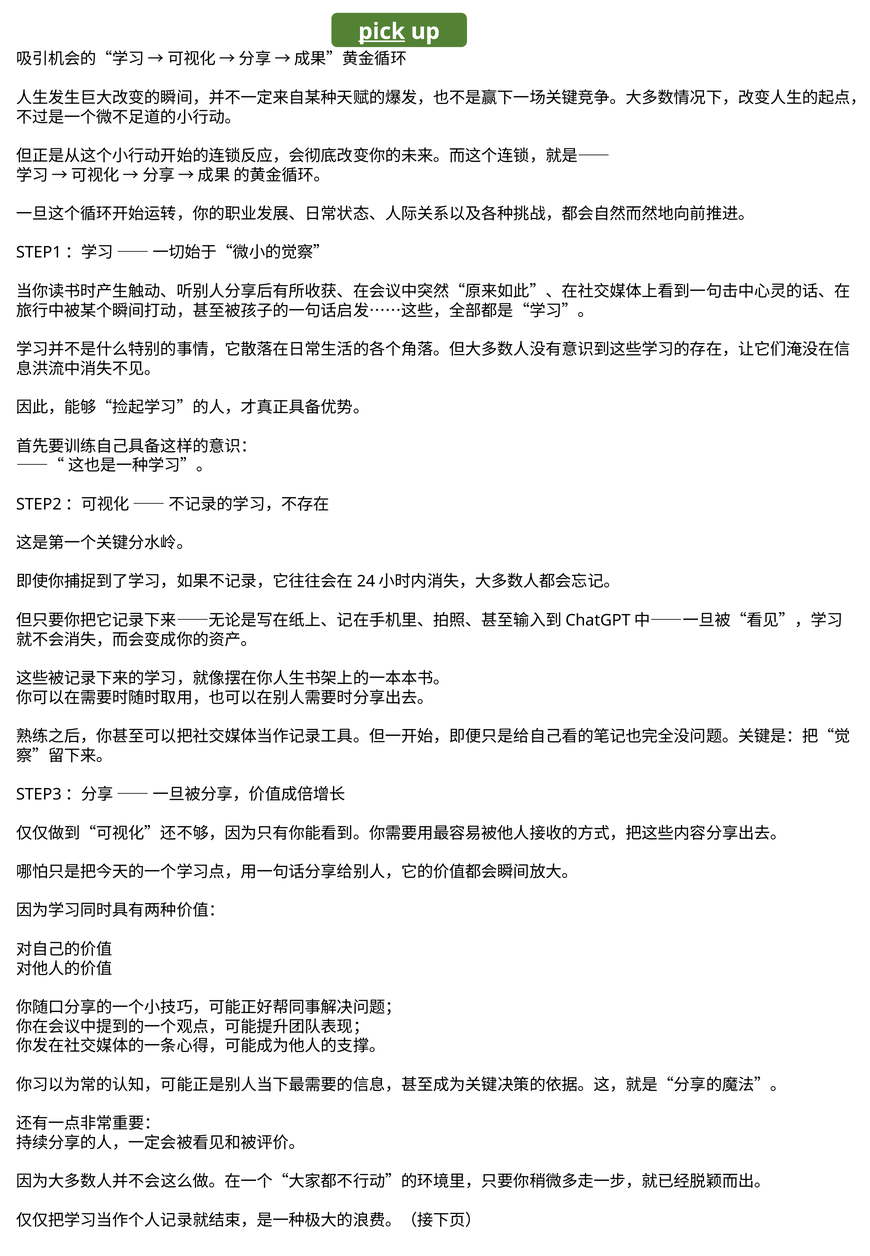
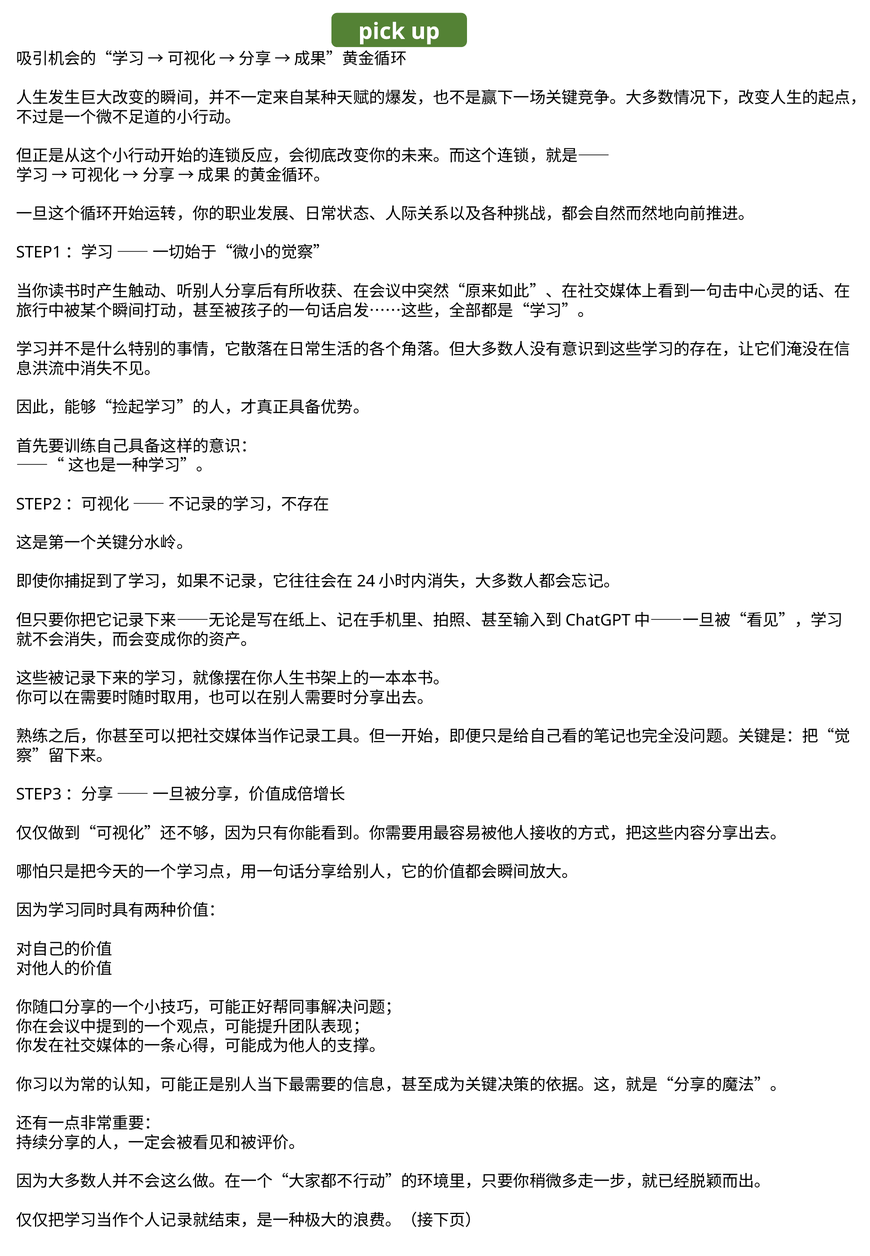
pick underline: present -> none (382, 32)
